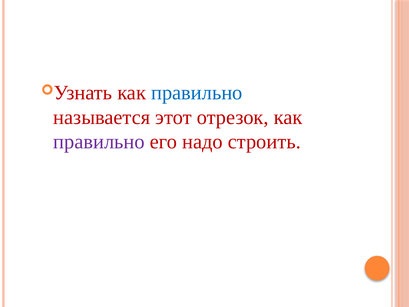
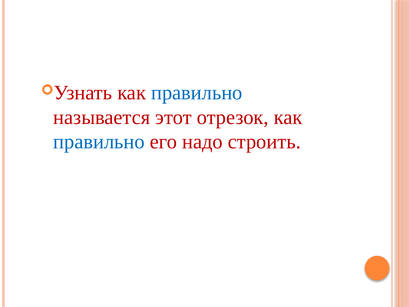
правильно colour: purple -> blue (99, 142)
